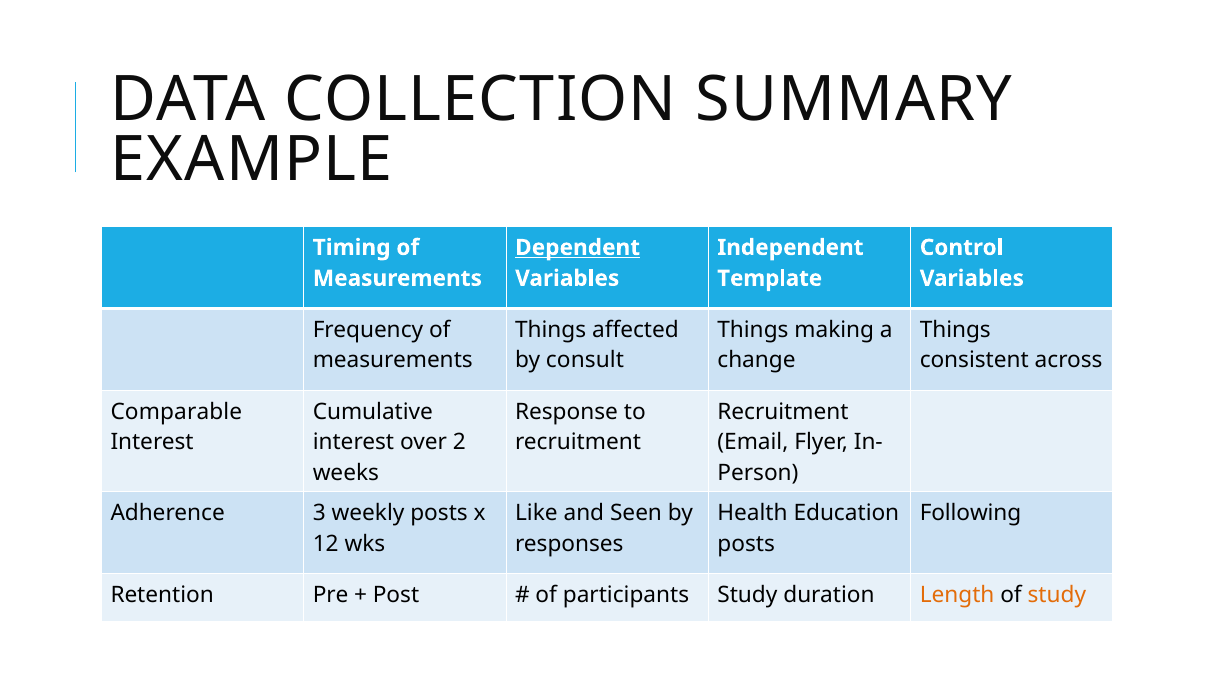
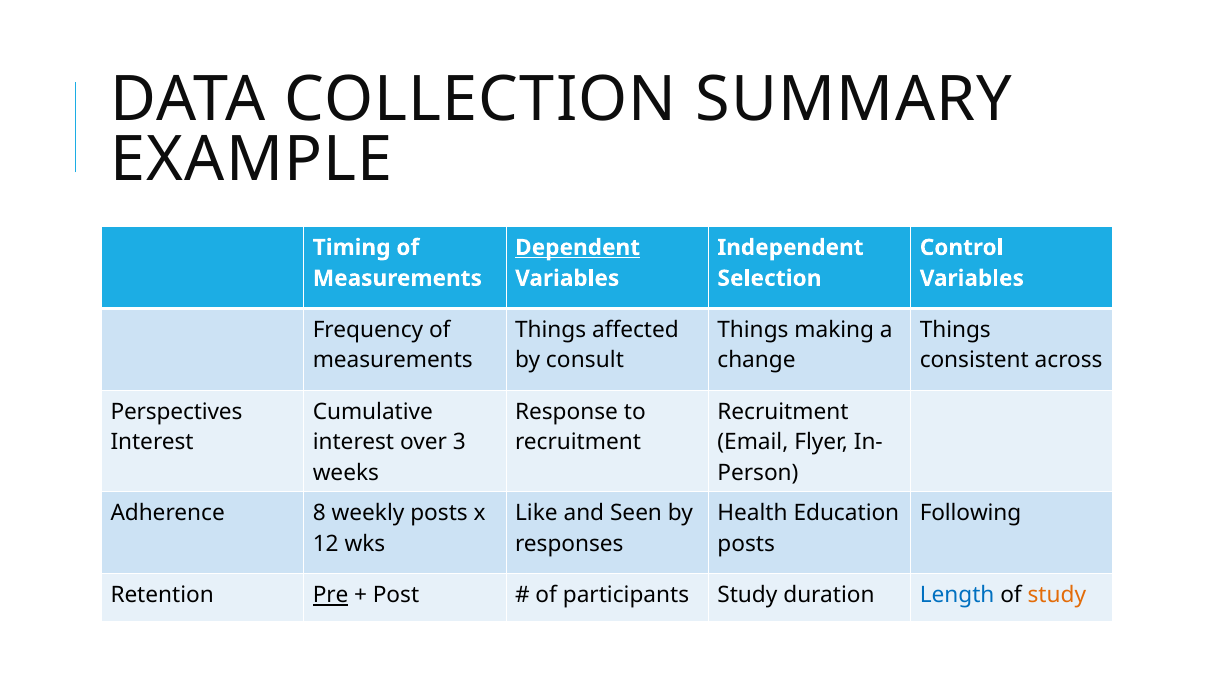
Template: Template -> Selection (769, 279)
Comparable: Comparable -> Perspectives (176, 412)
2: 2 -> 3 (459, 443)
3: 3 -> 8 (319, 513)
Pre underline: none -> present (331, 596)
Length colour: orange -> blue (957, 596)
